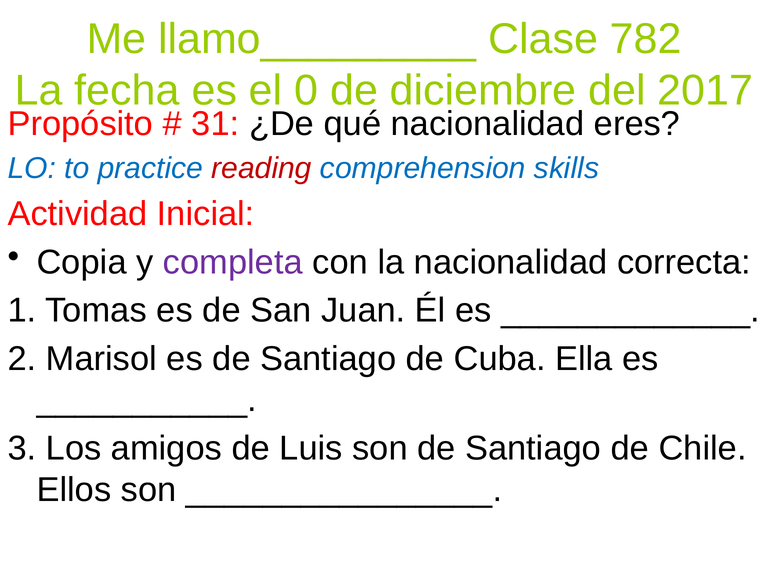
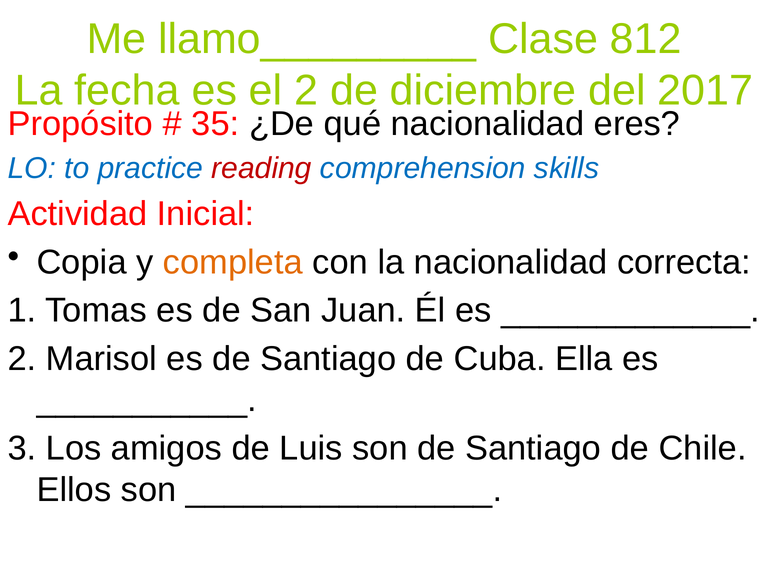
782: 782 -> 812 (646, 39)
el 0: 0 -> 2 (306, 91)
31: 31 -> 35 (215, 124)
completa colour: purple -> orange (233, 262)
